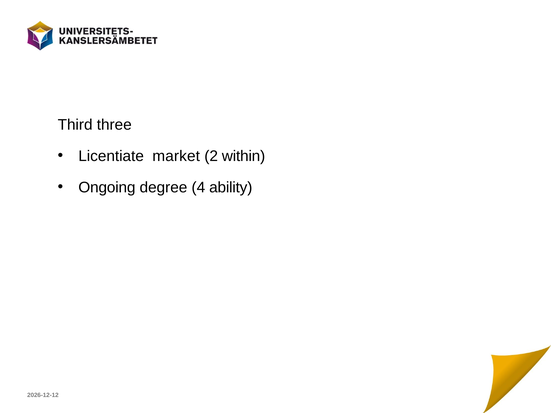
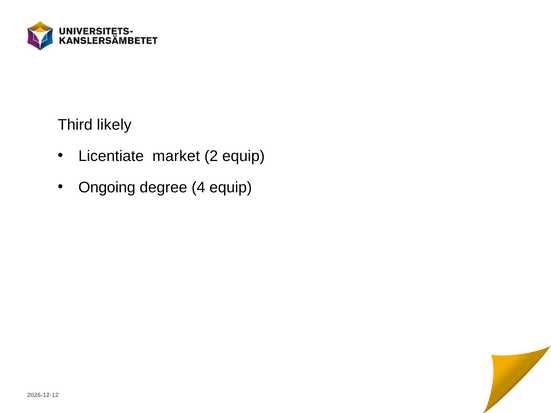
three: three -> likely (114, 125)
2 within: within -> equip (243, 156)
4 ability: ability -> equip (231, 187)
